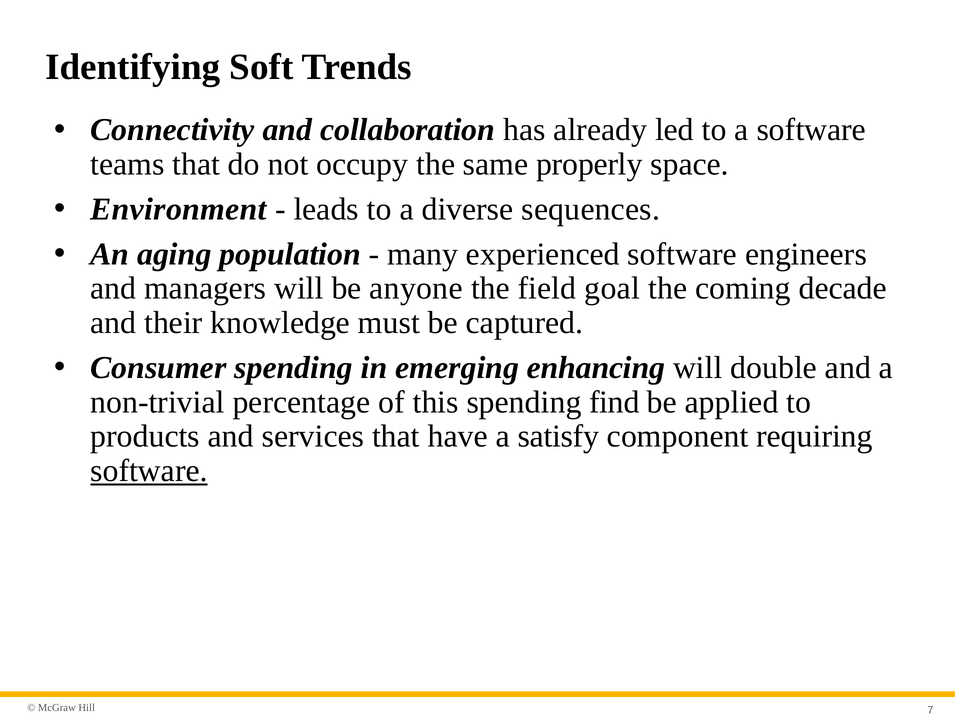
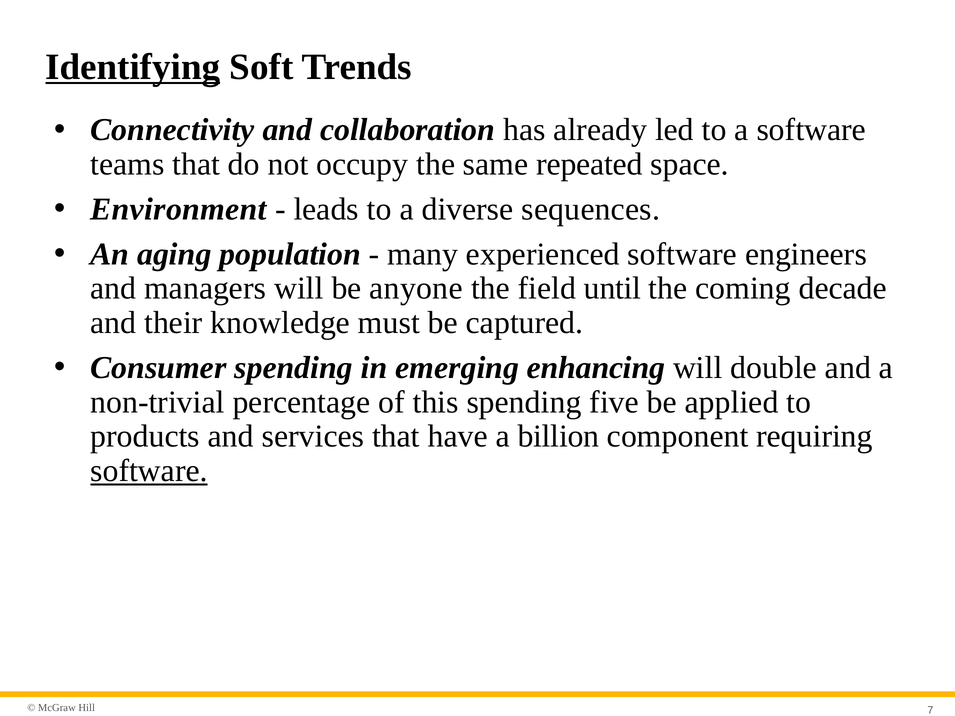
Identifying underline: none -> present (133, 67)
properly: properly -> repeated (589, 164)
goal: goal -> until (612, 289)
find: find -> five (614, 402)
satisfy: satisfy -> billion (558, 437)
